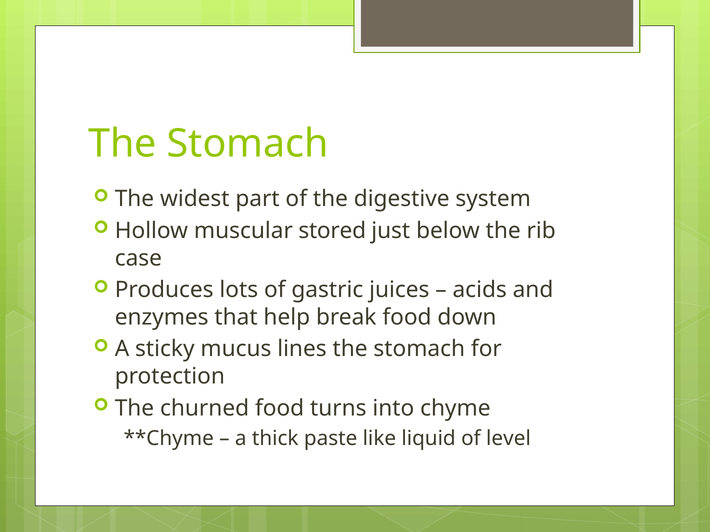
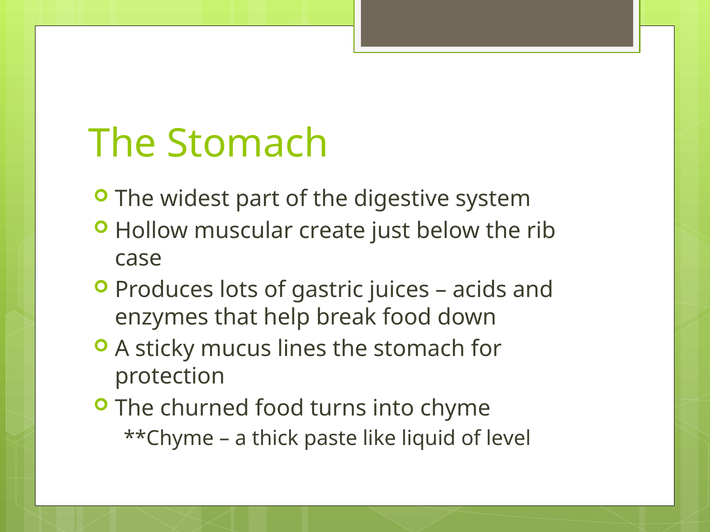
stored: stored -> create (332, 231)
